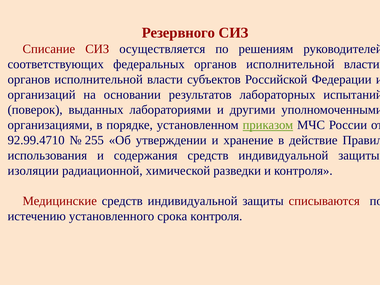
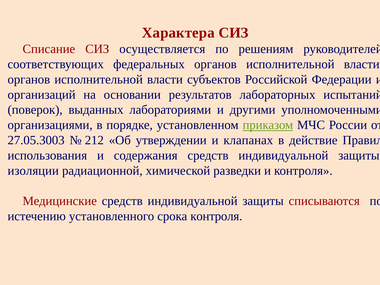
Резервного: Резервного -> Характера (178, 33)
92.99.4710: 92.99.4710 -> 27.05.3003 (36, 140)
255: 255 -> 212 (94, 140)
хранение: хранение -> клапанах (248, 140)
